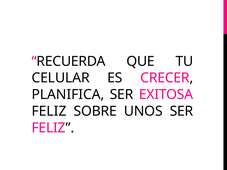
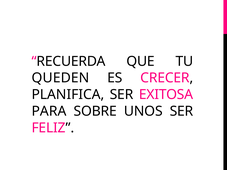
CELULAR: CELULAR -> QUEDEN (60, 78)
FELIZ: FELIZ -> PARA (49, 111)
